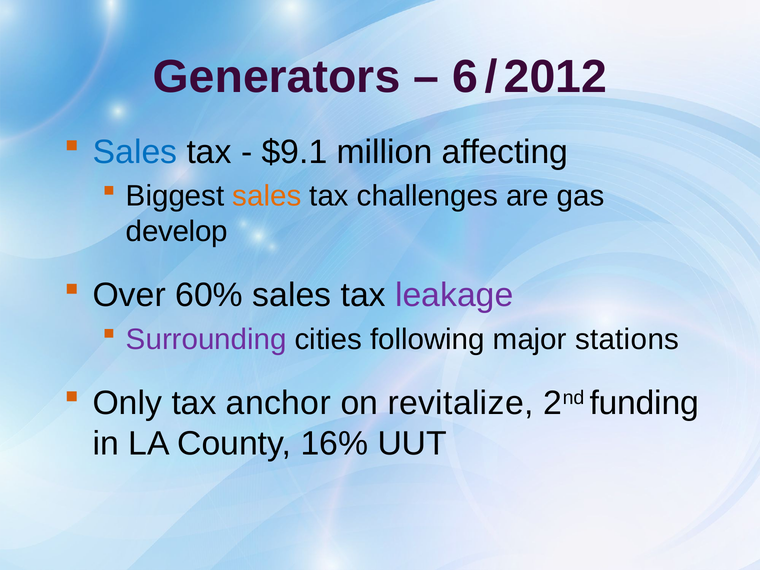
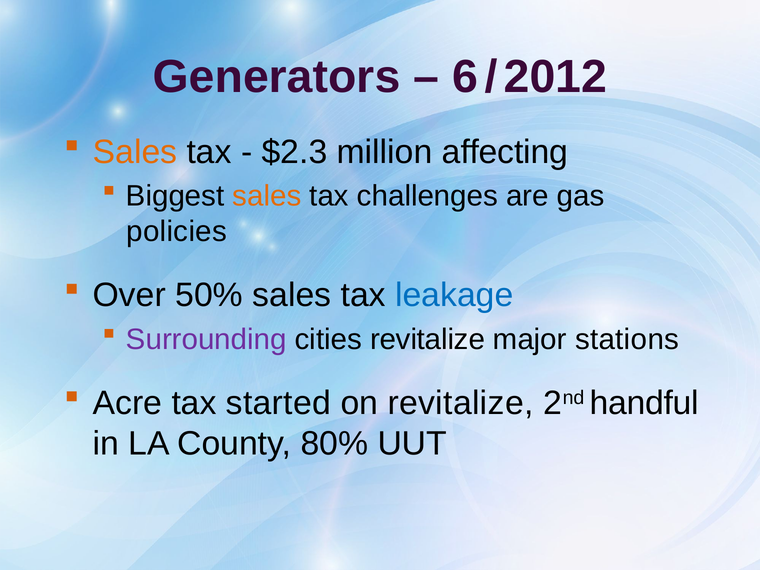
Sales colour: blue -> orange (135, 152)
$9.1: $9.1 -> $2.3 (294, 152)
develop: develop -> policies (177, 232)
60%: 60% -> 50% (209, 295)
leakage colour: purple -> blue (454, 295)
cities following: following -> revitalize (428, 339)
Only: Only -> Acre (127, 403)
anchor: anchor -> started (278, 403)
funding: funding -> handful (644, 403)
16%: 16% -> 80% (334, 444)
